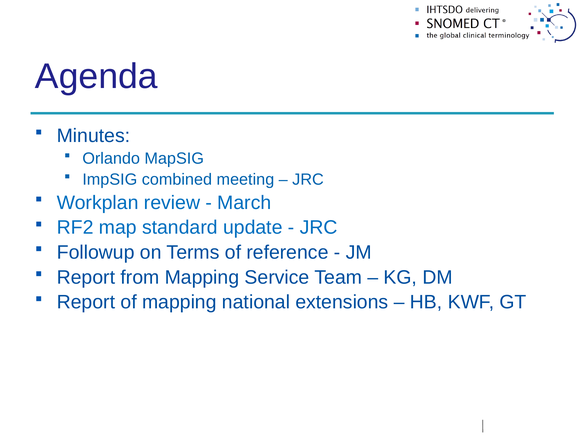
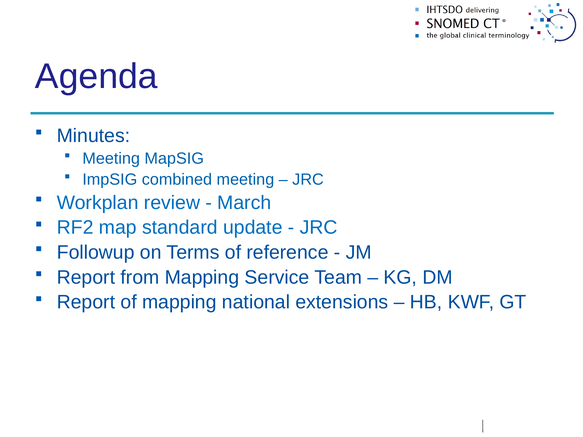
Orlando: Orlando -> Meeting (111, 158)
